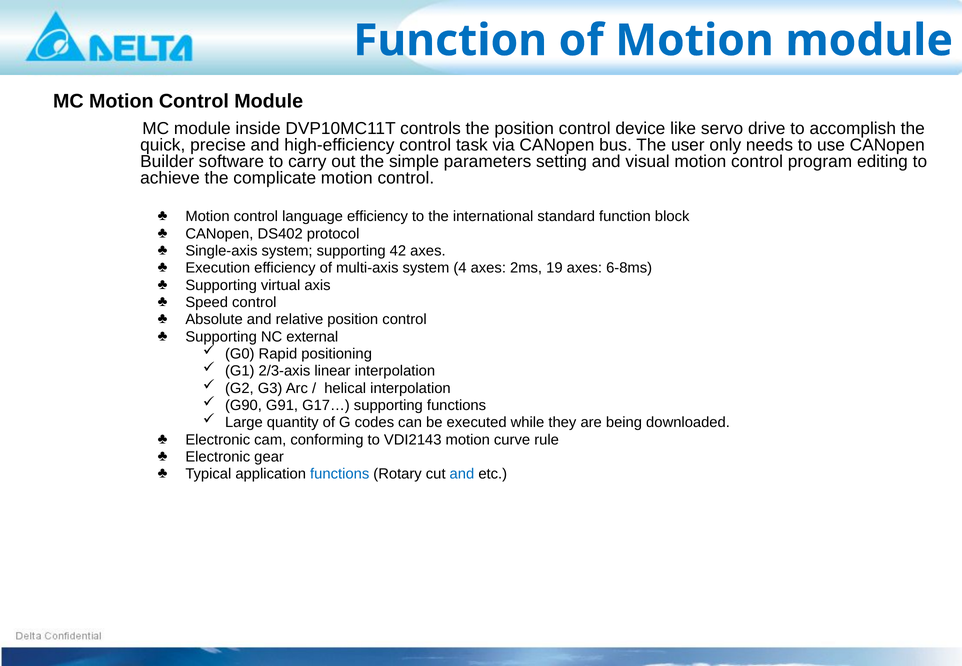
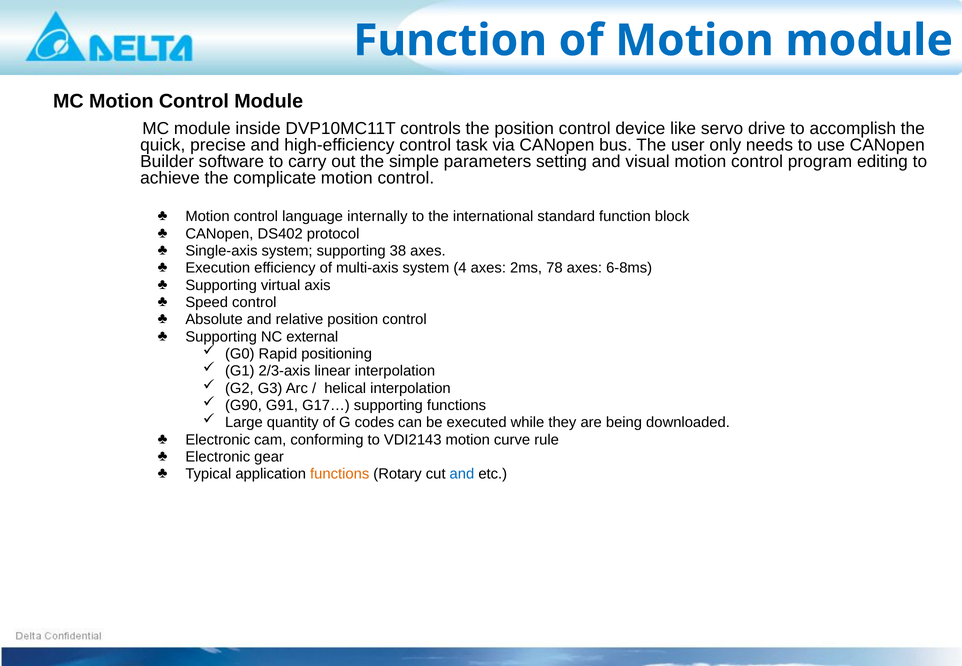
language efficiency: efficiency -> internally (377, 217)
42: 42 -> 38 (398, 251)
19: 19 -> 78 (554, 268)
functions colour: blue -> orange (340, 474)
